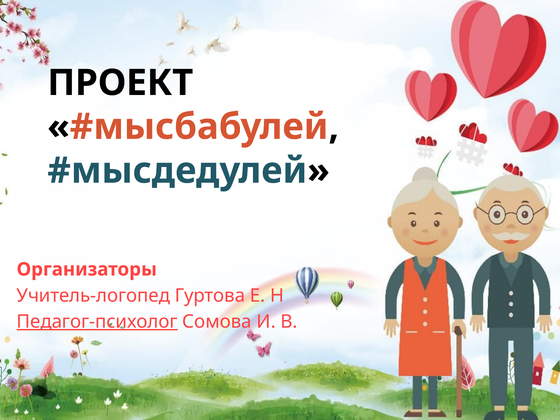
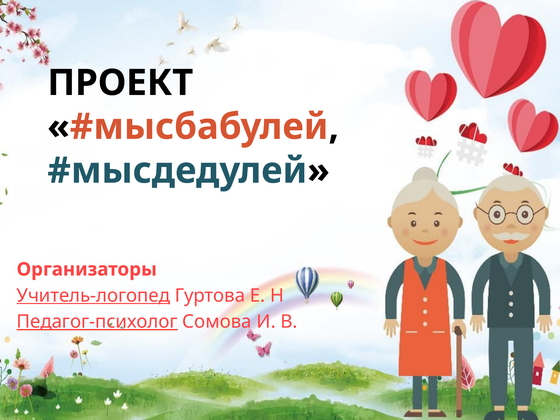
Учитель-логопед underline: none -> present (93, 296)
